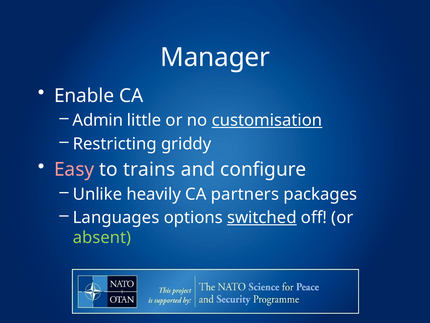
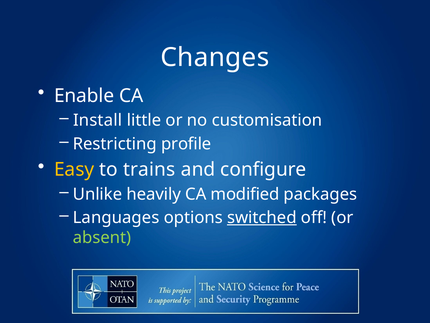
Manager: Manager -> Changes (215, 57)
Admin: Admin -> Install (98, 120)
customisation underline: present -> none (267, 120)
griddy: griddy -> profile (186, 144)
Easy colour: pink -> yellow (74, 169)
partners: partners -> modified (245, 194)
